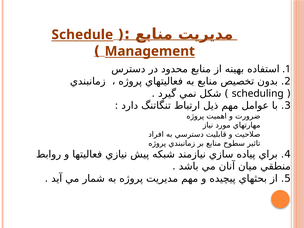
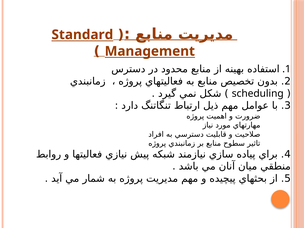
Schedule: Schedule -> Standard (82, 35)
